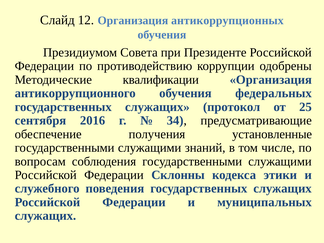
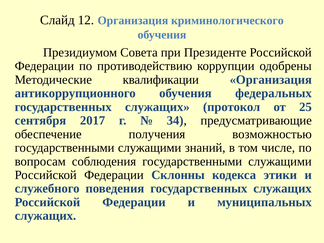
антикоррупционных: антикоррупционных -> криминологического (227, 21)
2016: 2016 -> 2017 (93, 121)
установленные: установленные -> возможностью (272, 134)
